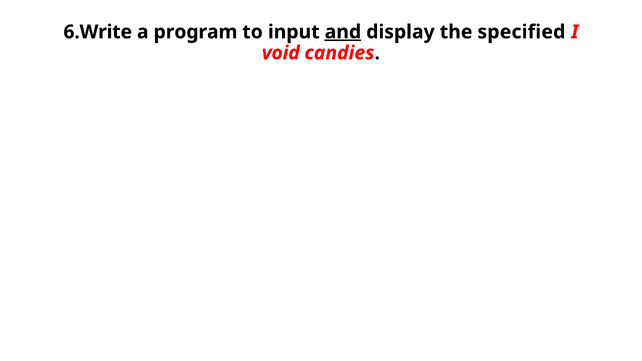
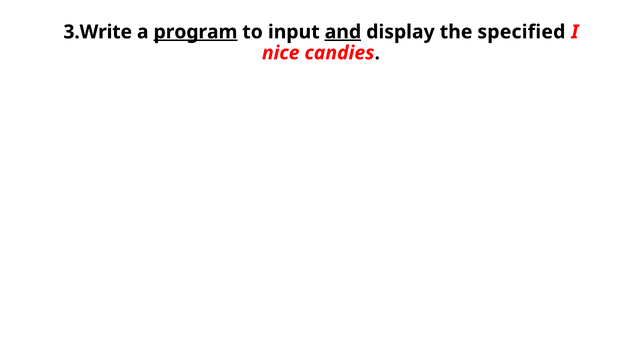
6.Write: 6.Write -> 3.Write (98, 32)
program underline: none -> present (195, 32)
void: void -> nice (281, 53)
